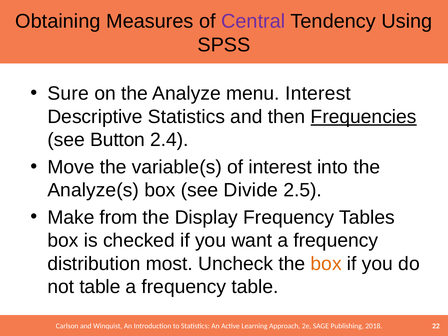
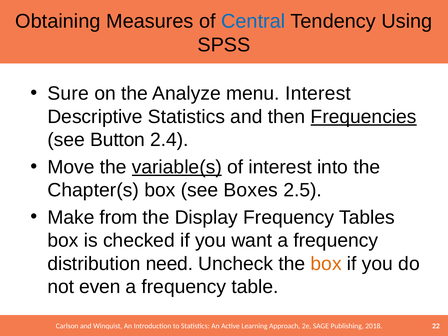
Central colour: purple -> blue (253, 21)
variable(s underline: none -> present (177, 167)
Analyze(s: Analyze(s -> Chapter(s (93, 190)
Divide: Divide -> Boxes (251, 190)
most: most -> need (169, 264)
not table: table -> even (100, 287)
